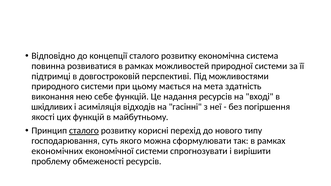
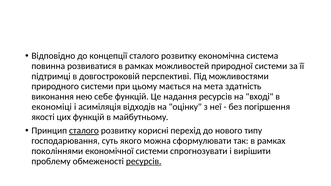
шкідливих: шкідливих -> економіці (52, 107)
гасінні: гасінні -> оцінку (185, 107)
економічних: економічних -> поколіннями (57, 151)
ресурсів underline: none -> present (144, 161)
